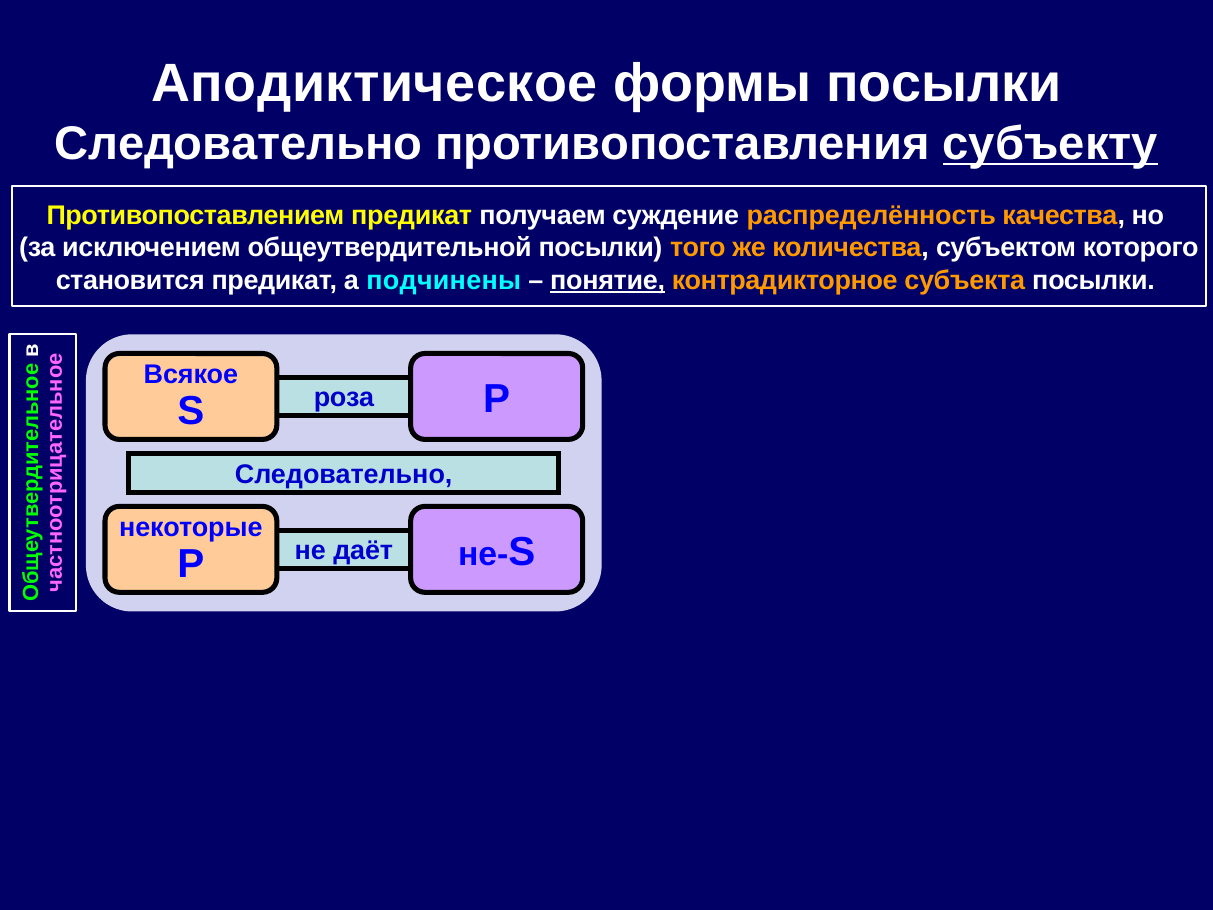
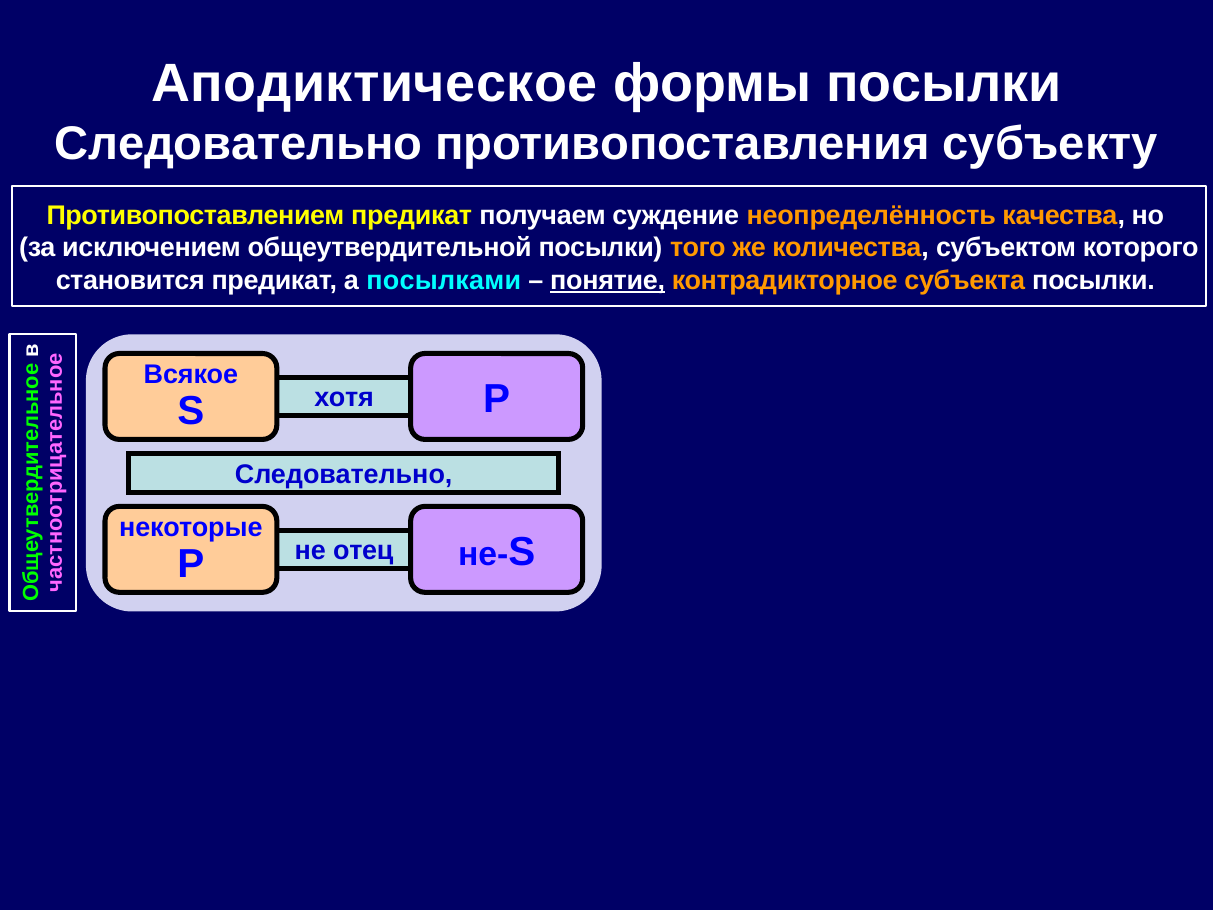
субъекту underline: present -> none (1050, 144)
распределённость: распределённость -> неопределённость (871, 215)
подчинены: подчинены -> посылками (444, 280)
роза: роза -> хотя (344, 398)
даёт: даёт -> отец (363, 551)
